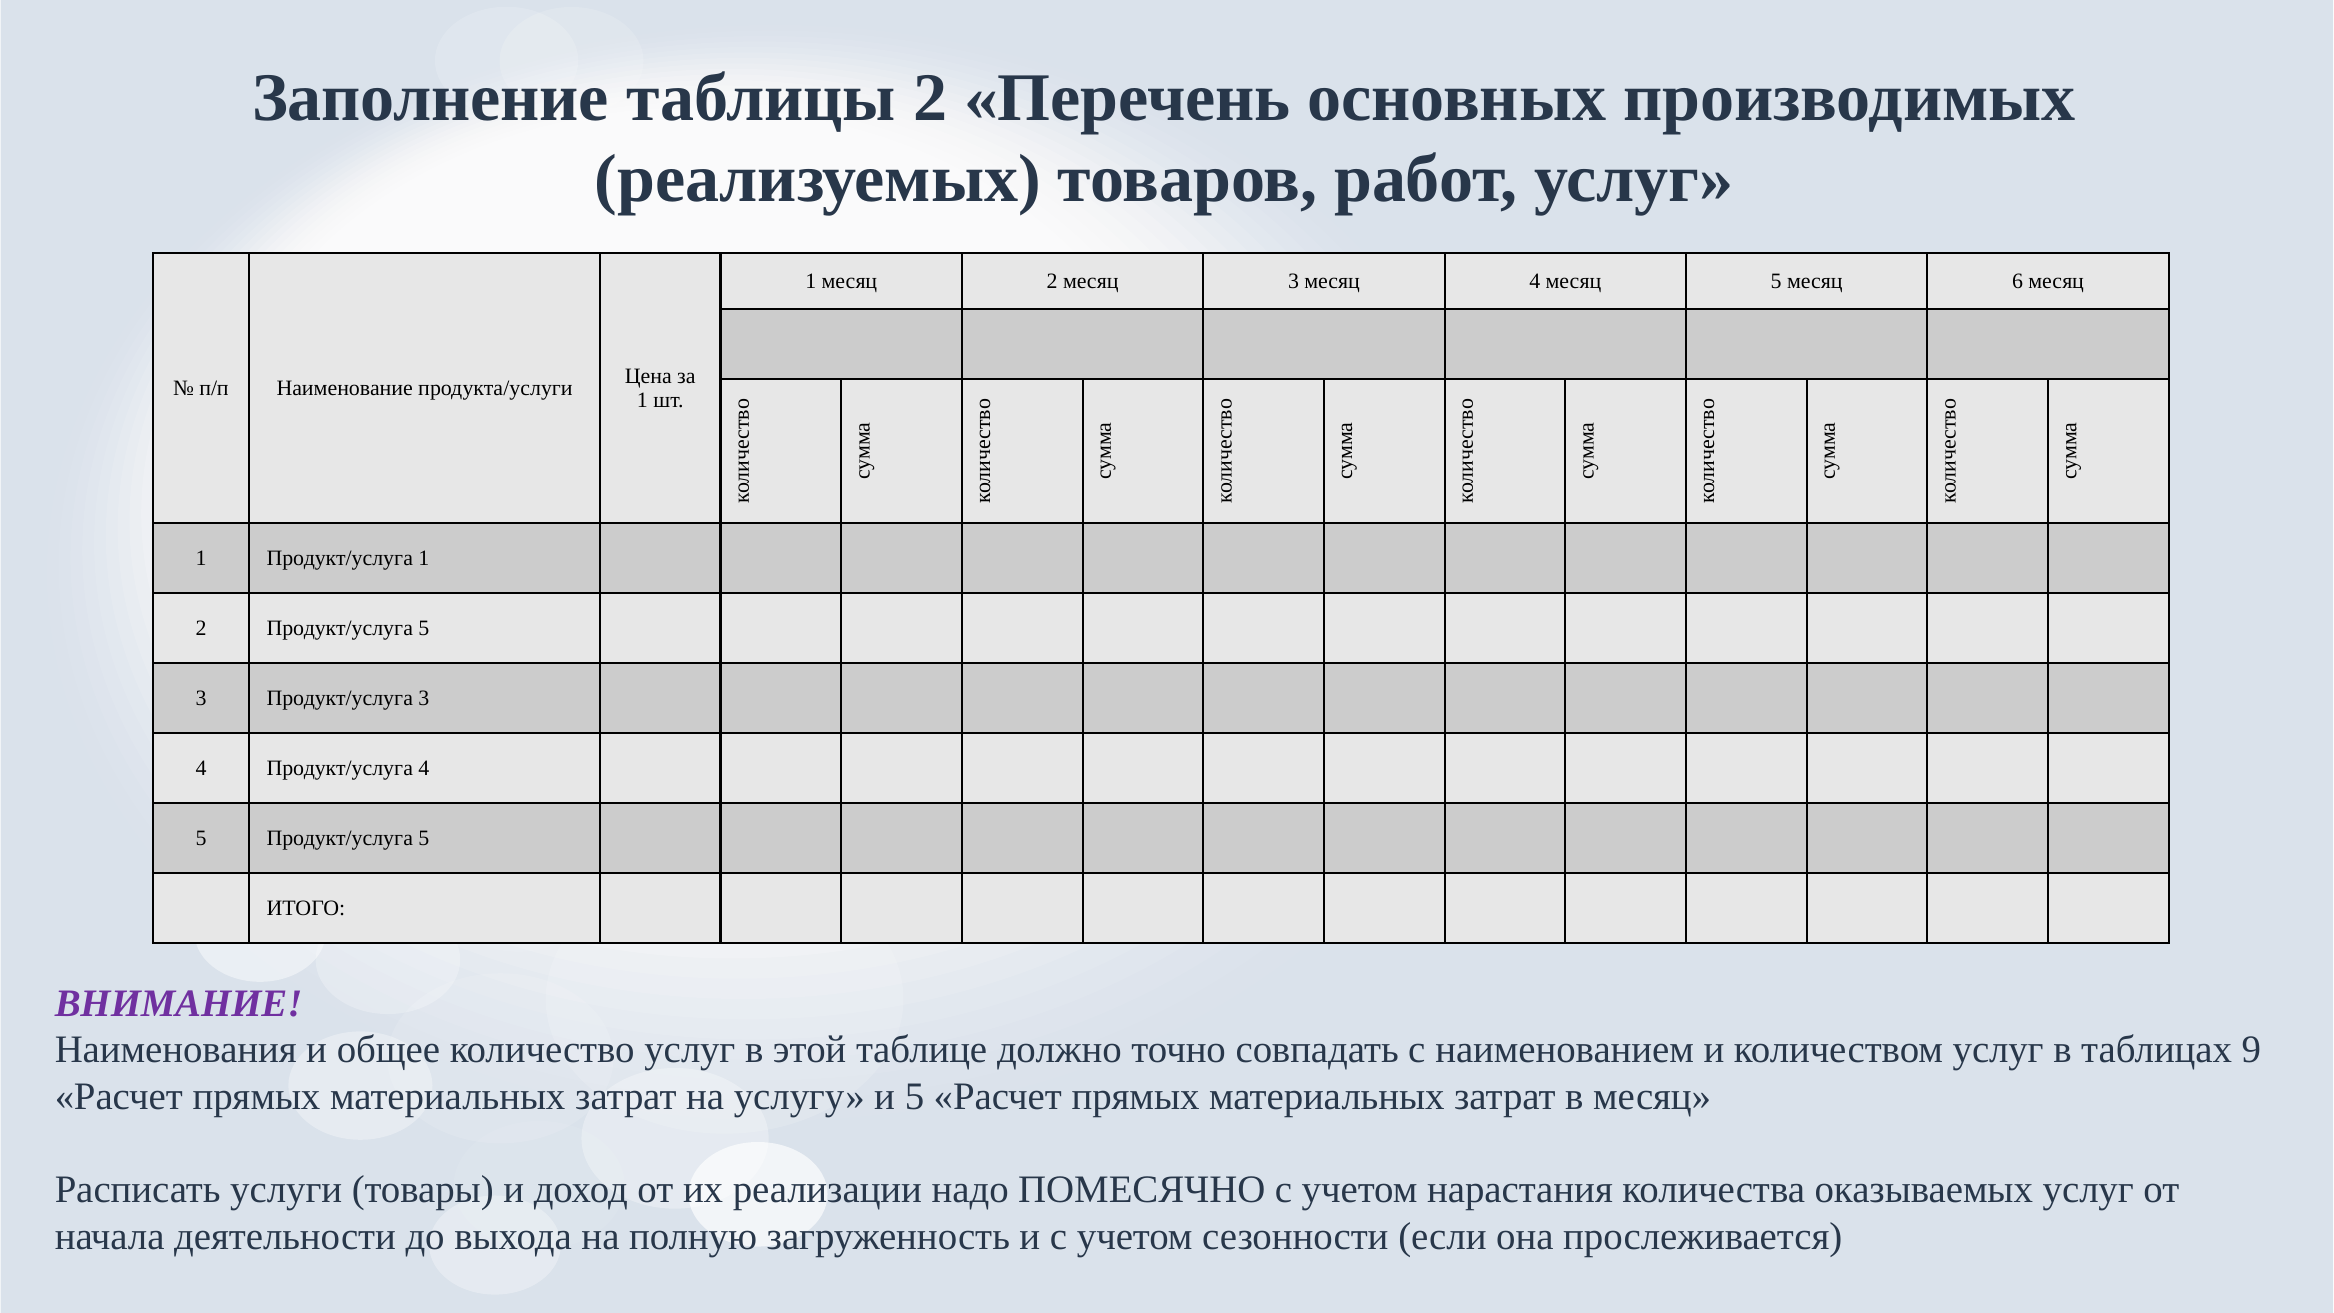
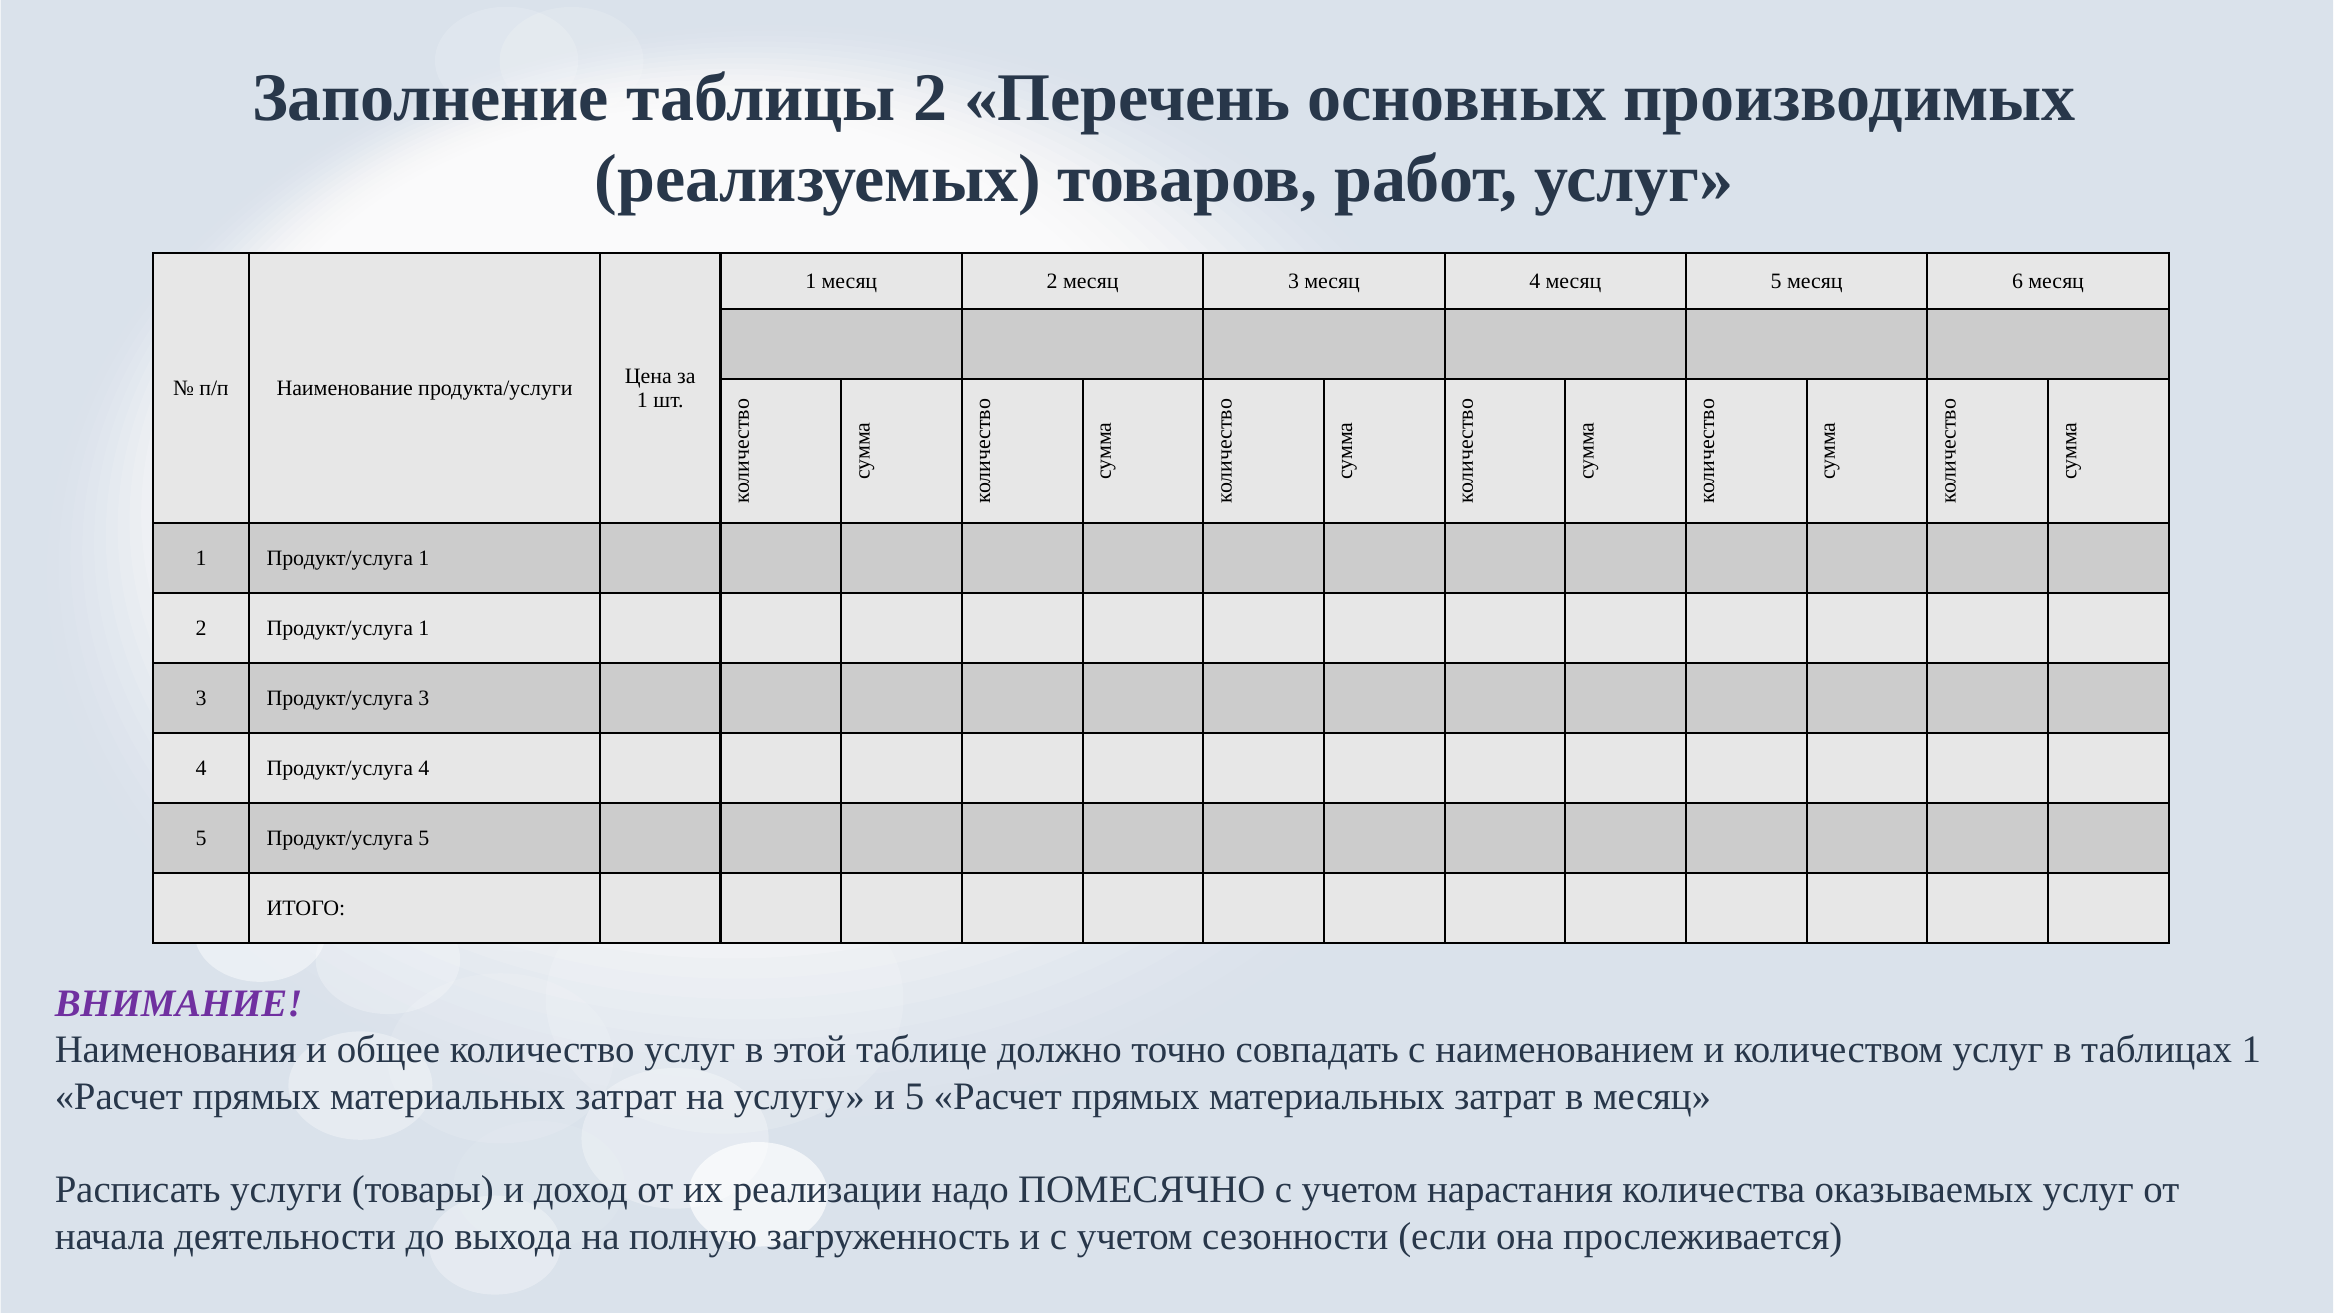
2 Продукт/услуга 5: 5 -> 1 (424, 628)
таблицах 9: 9 -> 1 (2251, 1050)
